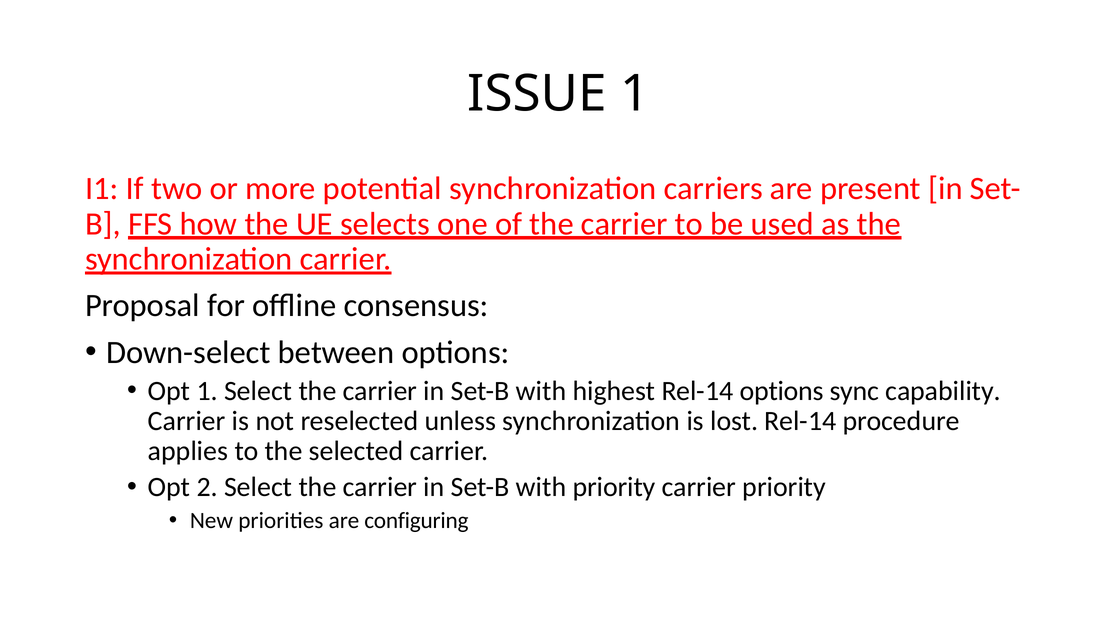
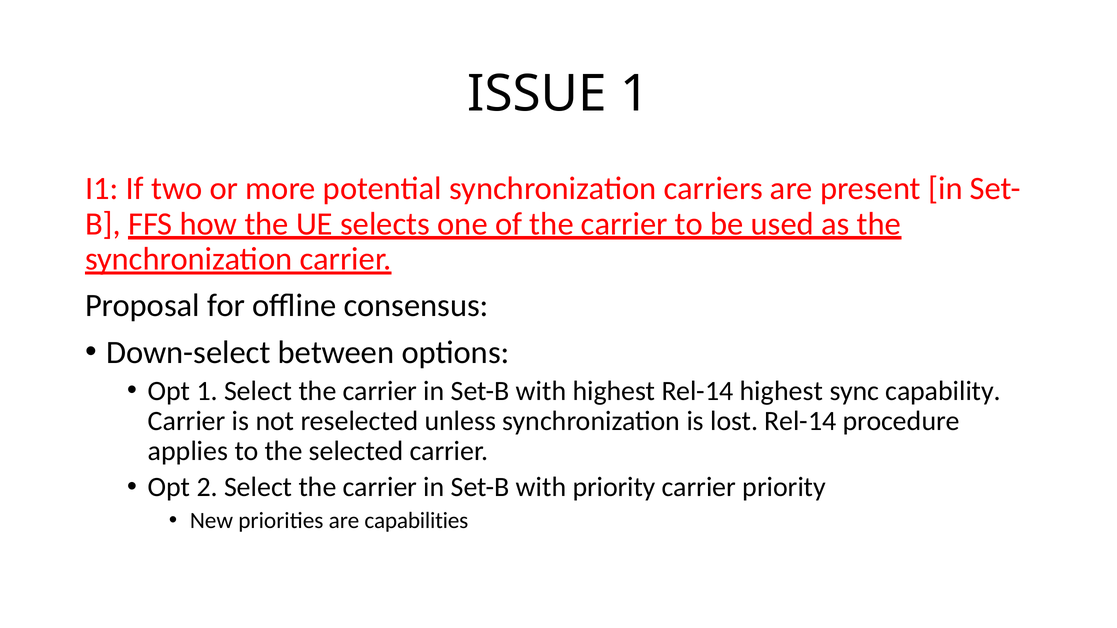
Rel-14 options: options -> highest (781, 391)
configuring: configuring -> capabilities (416, 521)
